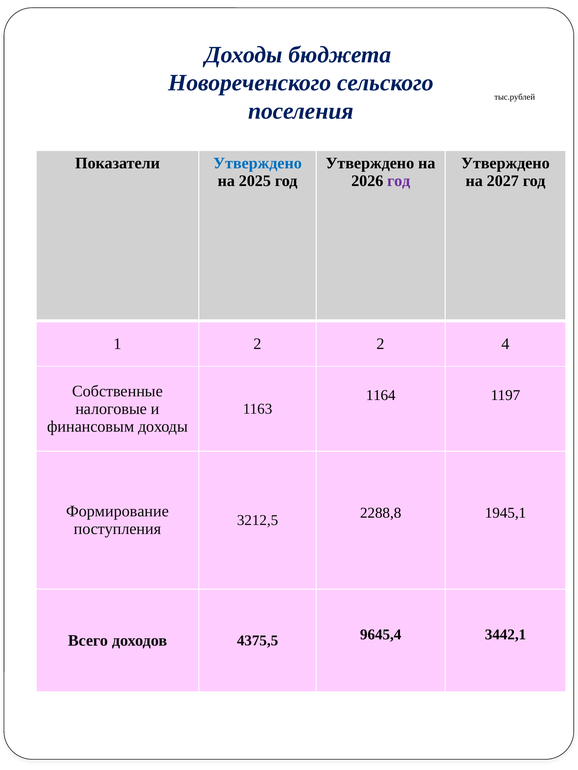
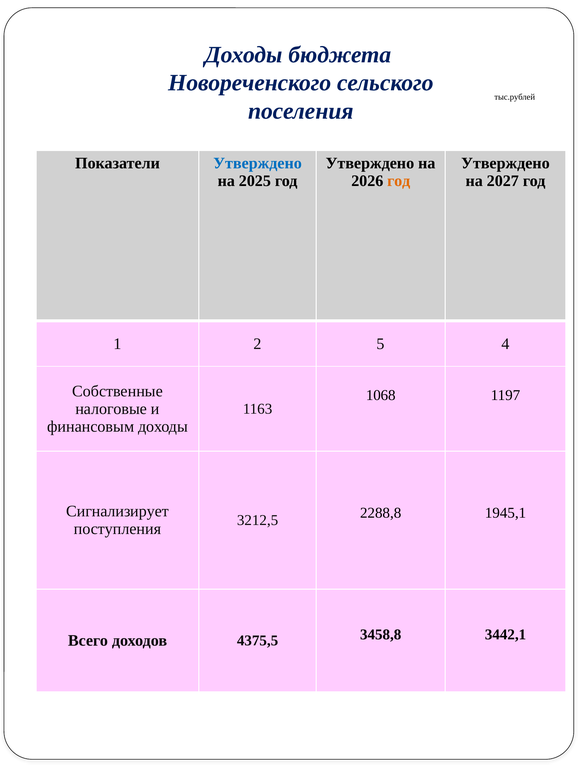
год colour: purple -> orange (399, 181)
2 2: 2 -> 5 (381, 344)
1164: 1164 -> 1068 (381, 395)
Формирование: Формирование -> Сигнализирует (118, 512)
9645,4: 9645,4 -> 3458,8 (381, 635)
